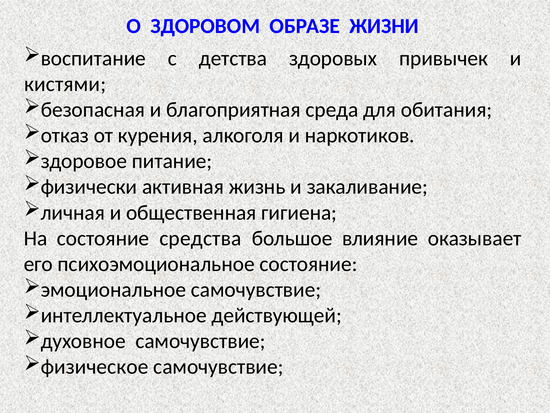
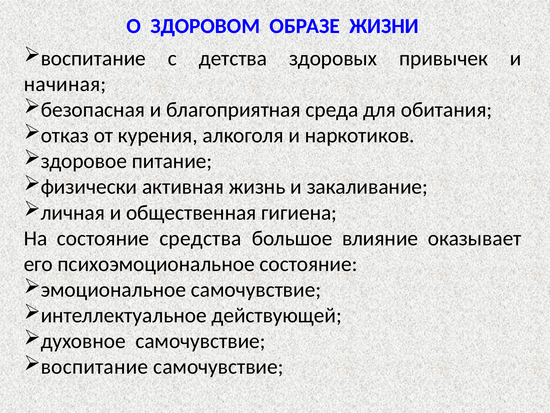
кистями: кистями -> начиная (65, 84)
физическое: физическое -> воспитание (94, 366)
